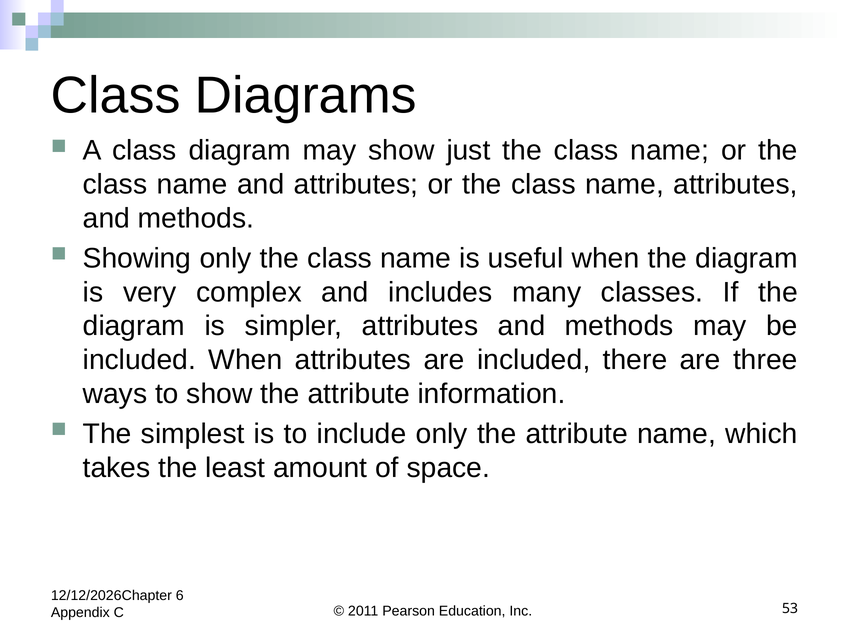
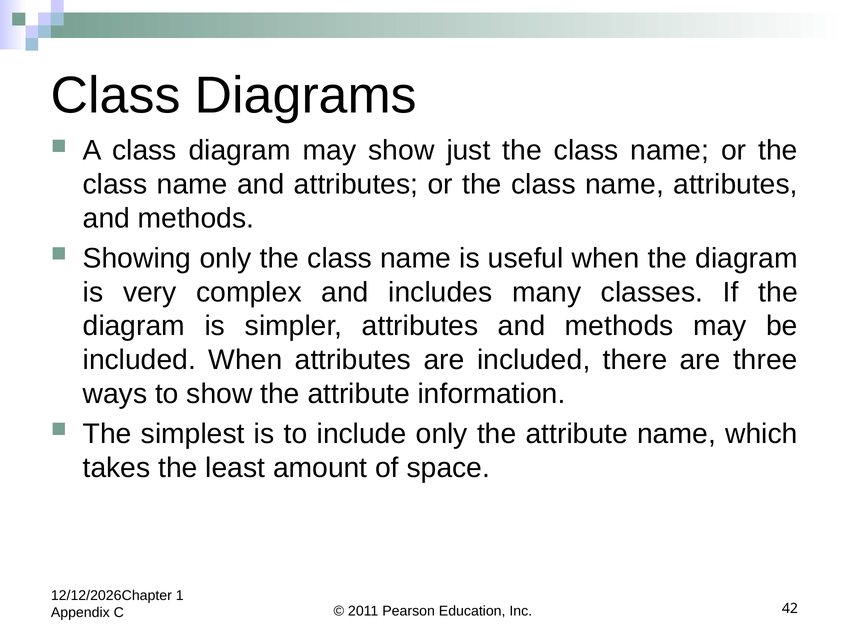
6: 6 -> 1 (180, 595)
53: 53 -> 42 (790, 609)
